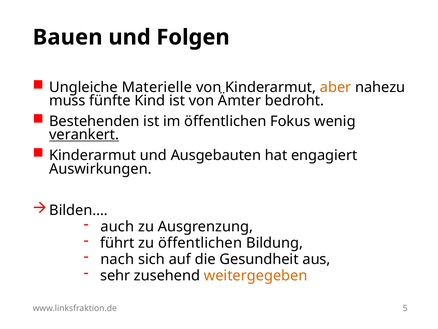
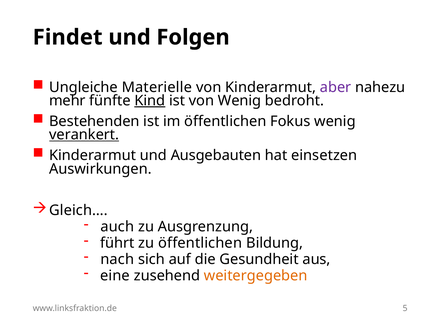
Bauen: Bauen -> Findet (68, 37)
aber colour: orange -> purple (336, 87)
muss: muss -> mehr (67, 100)
Kind underline: none -> present (150, 100)
von Ämter: Ämter -> Wenig (240, 100)
engagiert: engagiert -> einsetzen (324, 155)
Bilden…: Bilden… -> Gleich… (78, 210)
sehr: sehr -> eine (115, 275)
